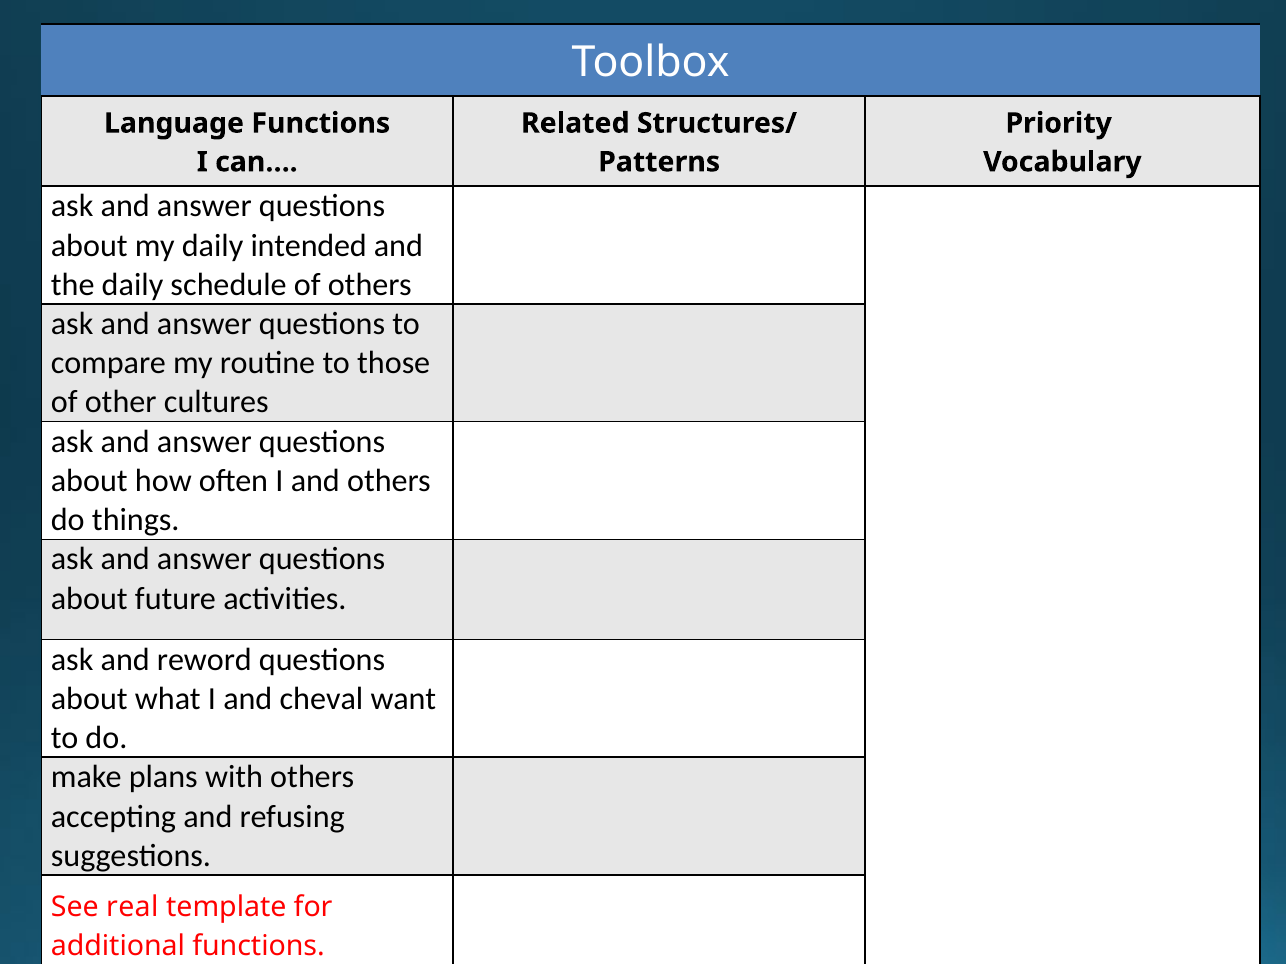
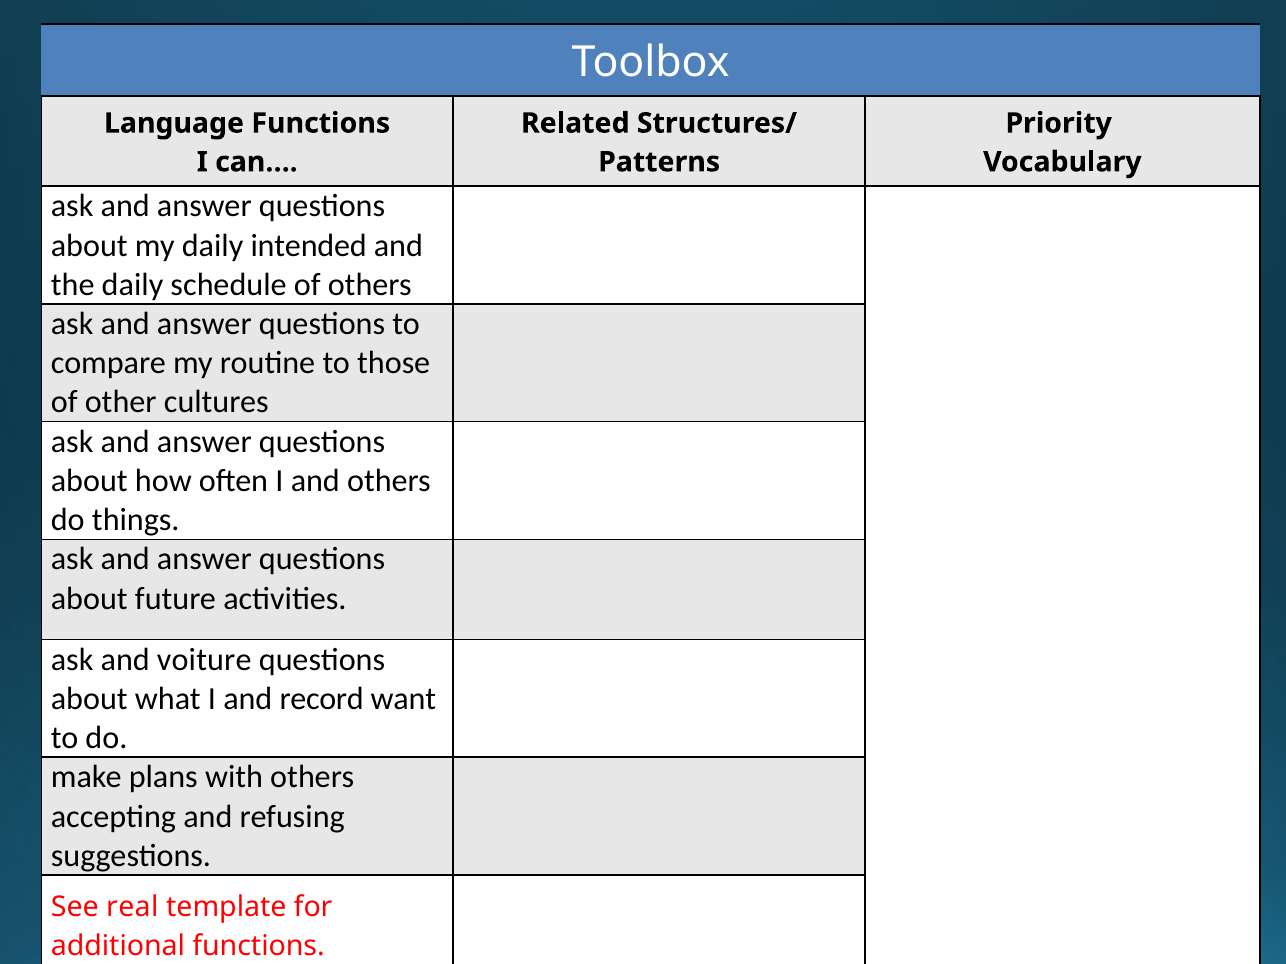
reword: reword -> voiture (204, 660)
cheval: cheval -> record (322, 699)
